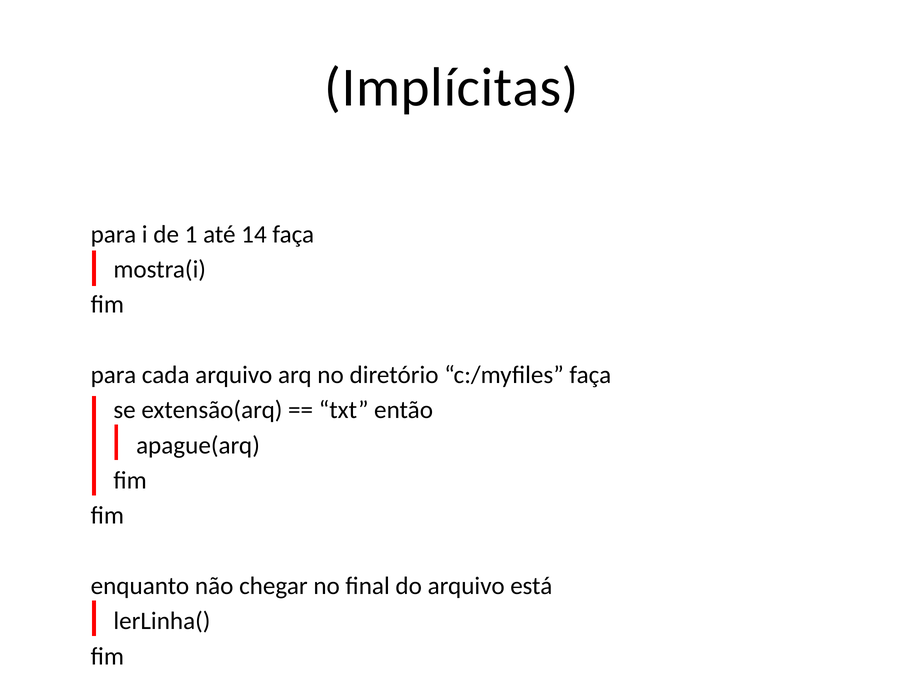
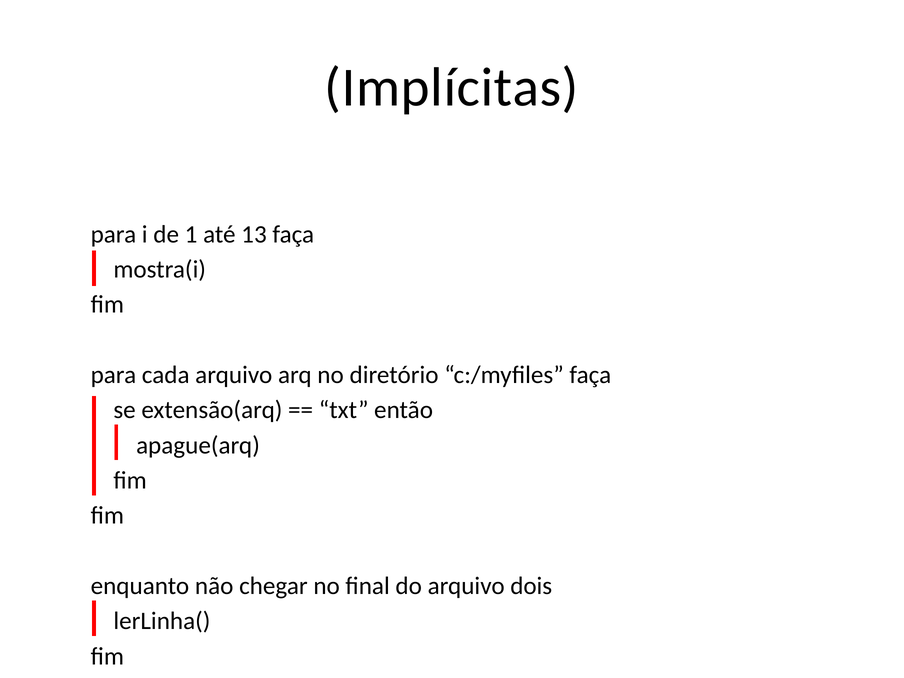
14: 14 -> 13 (254, 234)
está: está -> dois (531, 586)
